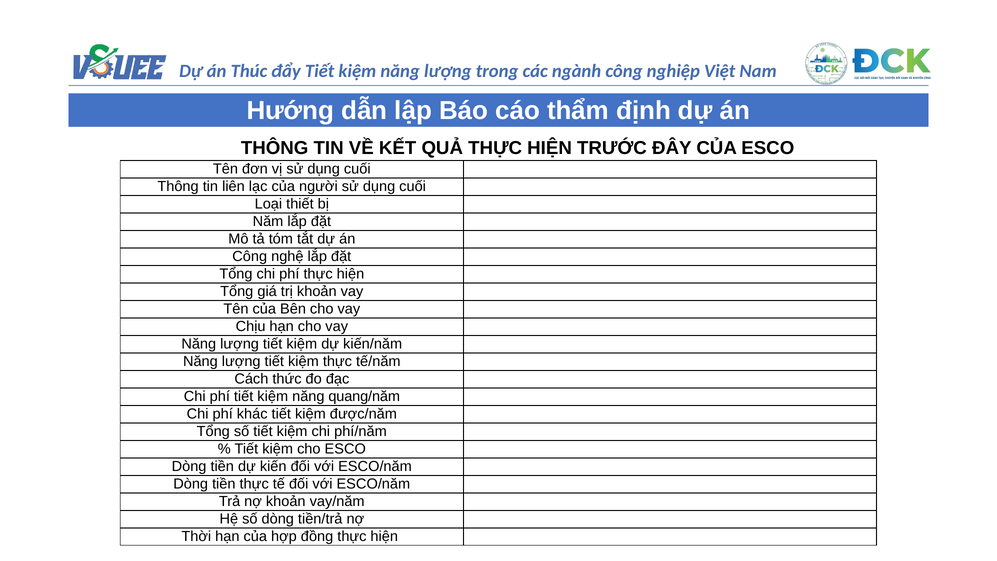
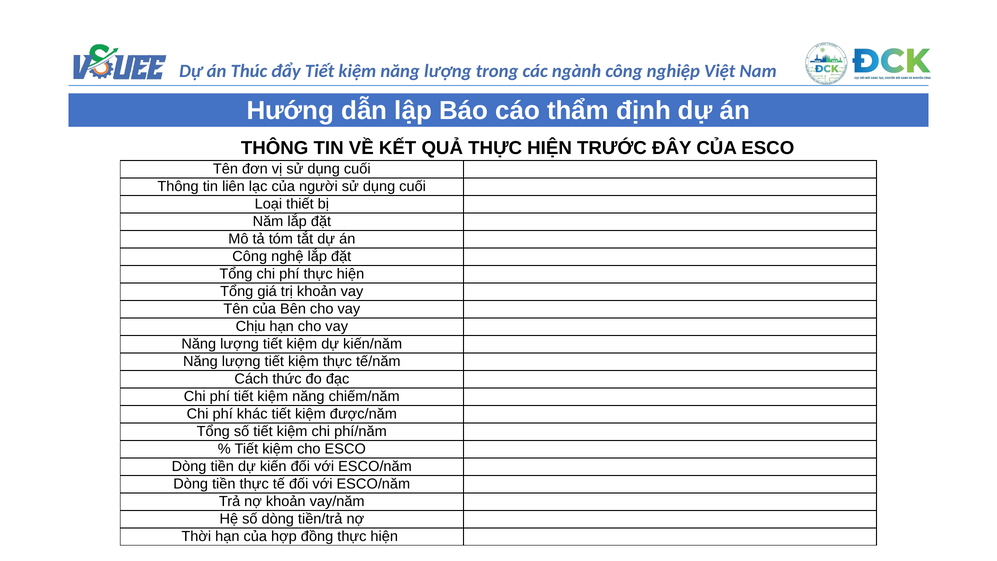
quang/năm: quang/năm -> chiếm/năm (364, 396)
